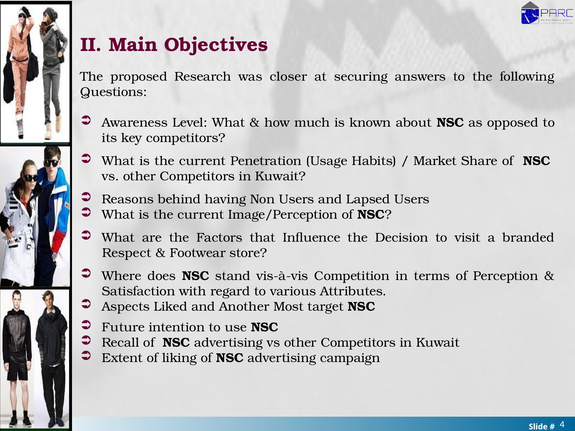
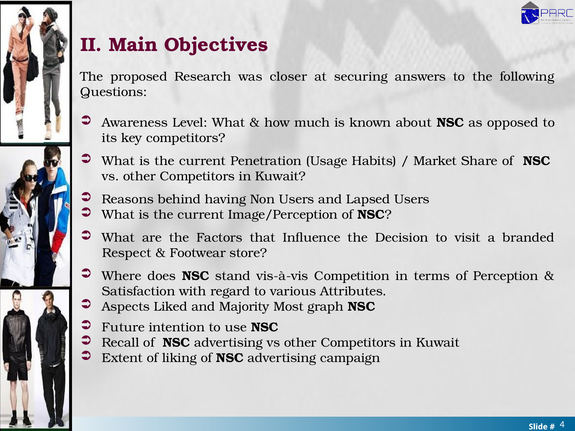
Another: Another -> Majority (244, 307)
target: target -> graph (326, 307)
